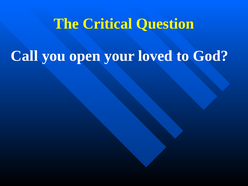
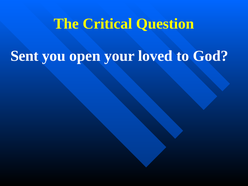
Call: Call -> Sent (25, 56)
